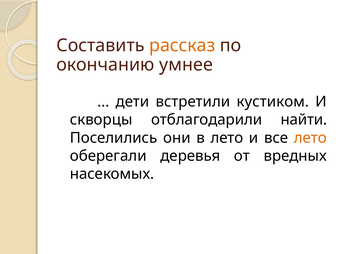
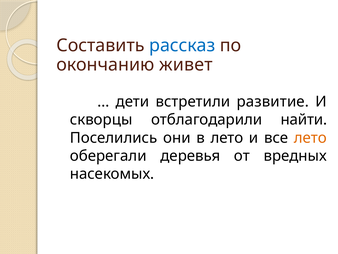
рассказ colour: orange -> blue (182, 45)
умнее: умнее -> живет (186, 65)
кустиком: кустиком -> развитие (273, 102)
